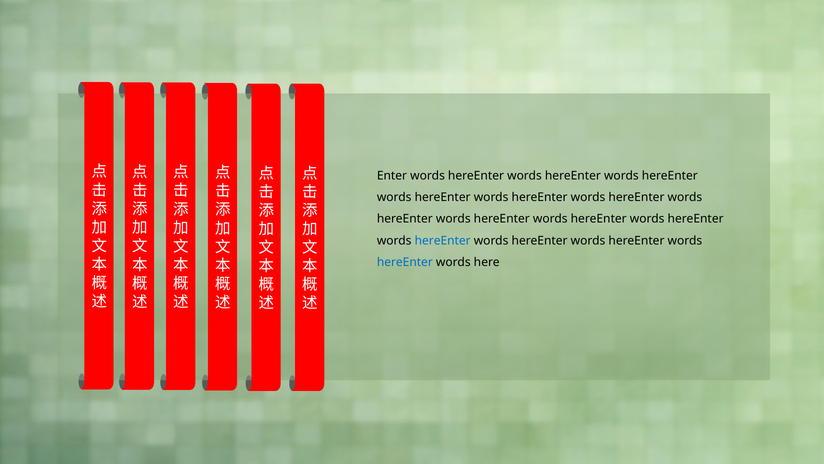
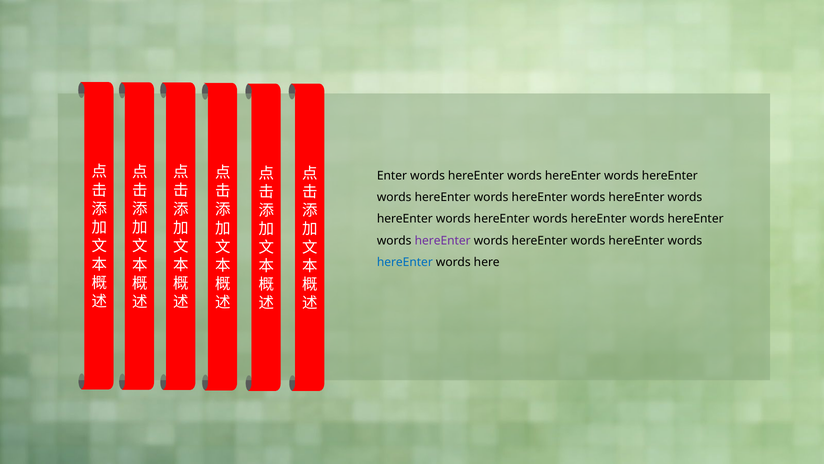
hereEnter colour: blue -> purple (443, 240)
